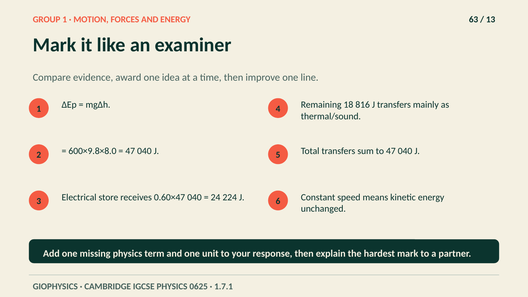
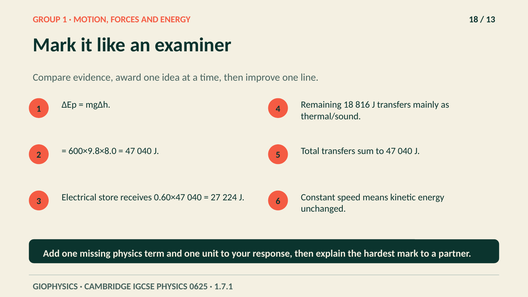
ENERGY 63: 63 -> 18 (474, 20)
24: 24 -> 27 (216, 197)
